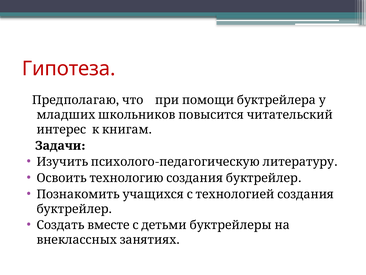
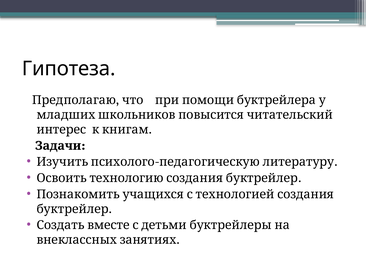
Гипотеза colour: red -> black (69, 69)
